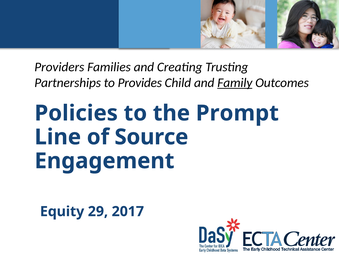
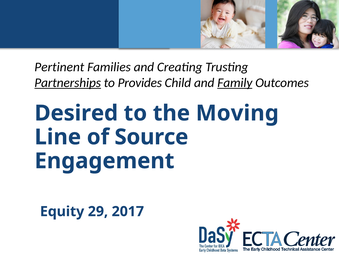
Providers: Providers -> Pertinent (59, 67)
Partnerships underline: none -> present (68, 83)
Policies: Policies -> Desired (76, 113)
Prompt: Prompt -> Moving (237, 113)
